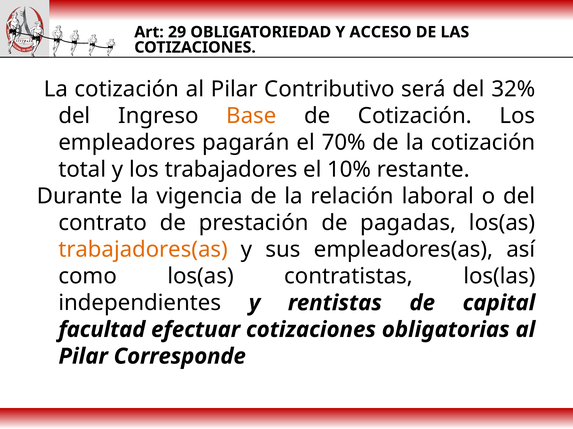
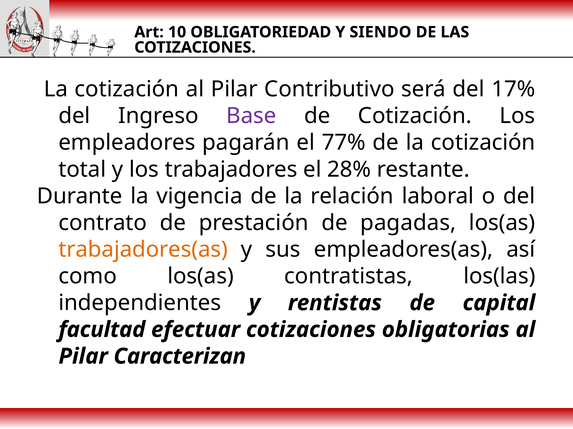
29: 29 -> 10 (177, 32)
ACCESO: ACCESO -> SIENDO (380, 32)
32%: 32% -> 17% (513, 89)
Base colour: orange -> purple (251, 116)
70%: 70% -> 77% (344, 143)
10%: 10% -> 28% (349, 170)
Corresponde: Corresponde -> Caracterizan (180, 357)
